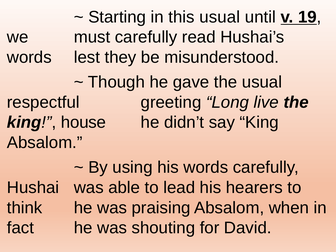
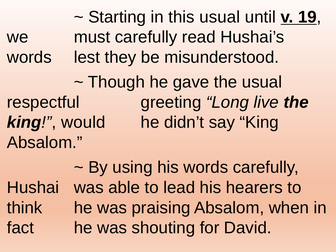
house: house -> would (83, 122)
